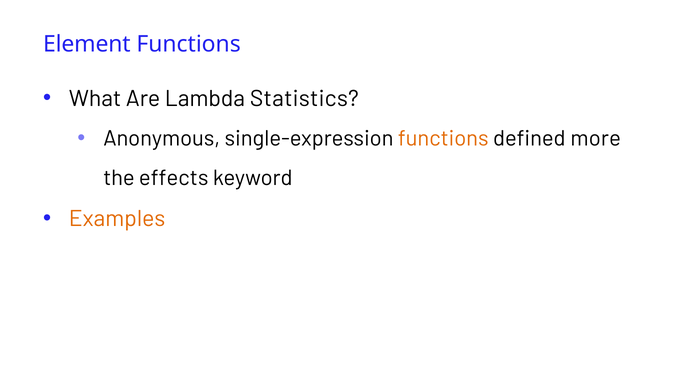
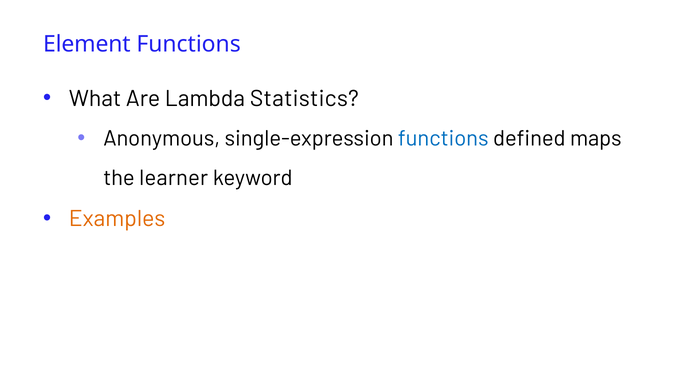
functions colour: orange -> blue (443, 138)
more: more -> maps (596, 138)
effects: effects -> learner (174, 178)
